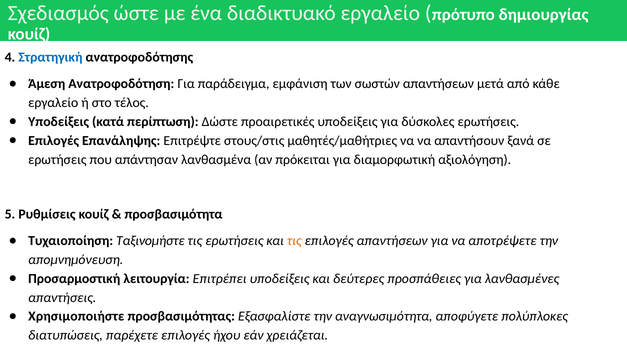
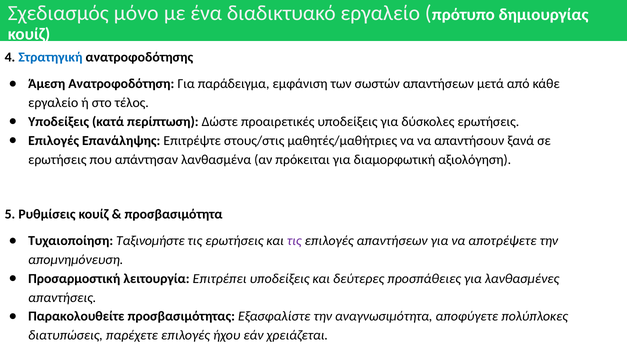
ώστε: ώστε -> μόνο (136, 13)
τις colour: orange -> purple (294, 241)
Χρησιμοποιήστε: Χρησιμοποιήστε -> Παρακολουθείτε (76, 317)
